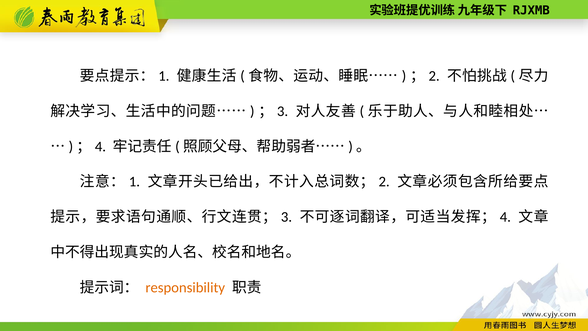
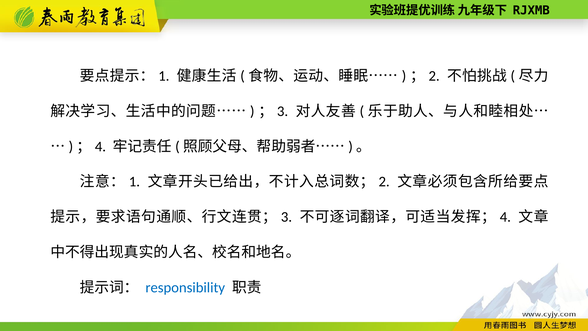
responsibility colour: orange -> blue (185, 288)
